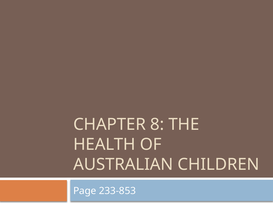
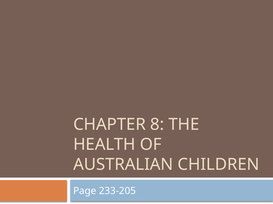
233-853: 233-853 -> 233-205 (117, 192)
